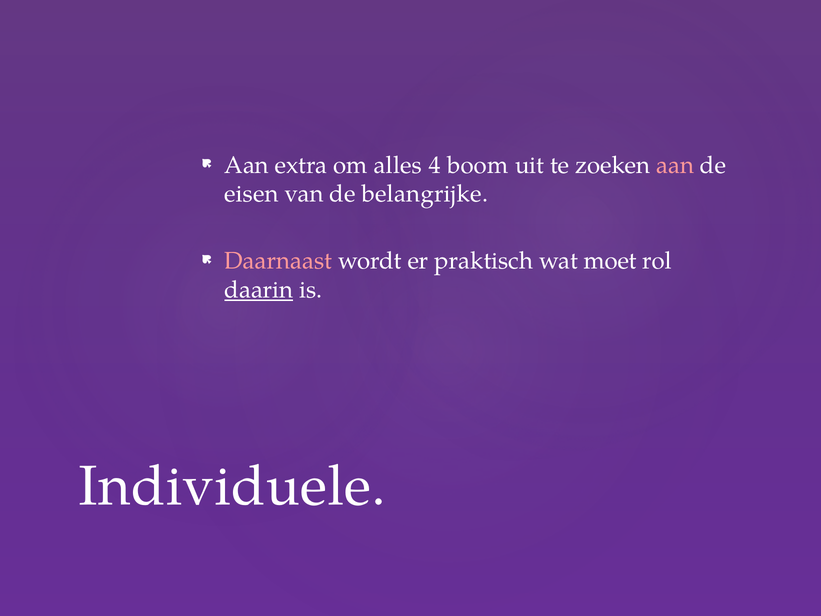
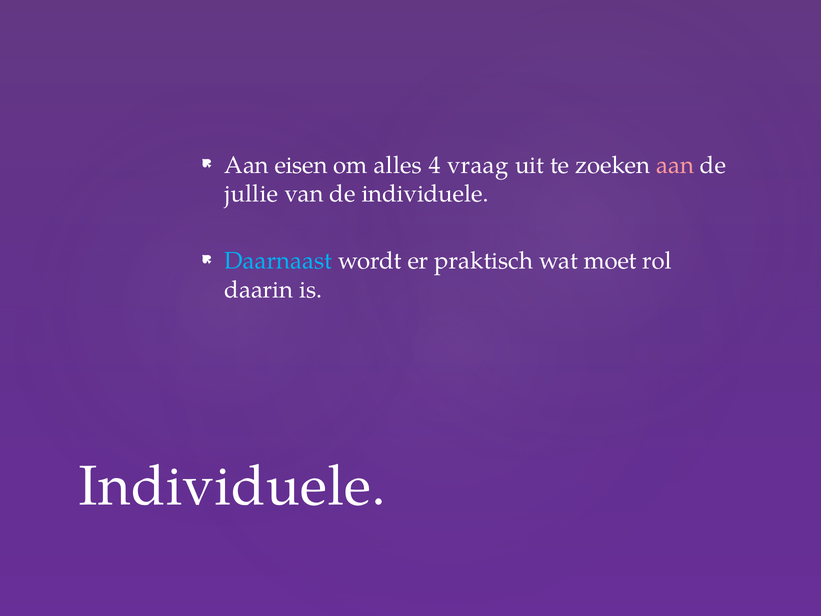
extra: extra -> eisen (301, 165)
boom: boom -> vraag (478, 165)
eisen: eisen -> jullie (252, 194)
de belangrijke: belangrijke -> individuele (425, 194)
Daarnaast colour: pink -> light blue (278, 261)
daarin underline: present -> none (259, 290)
